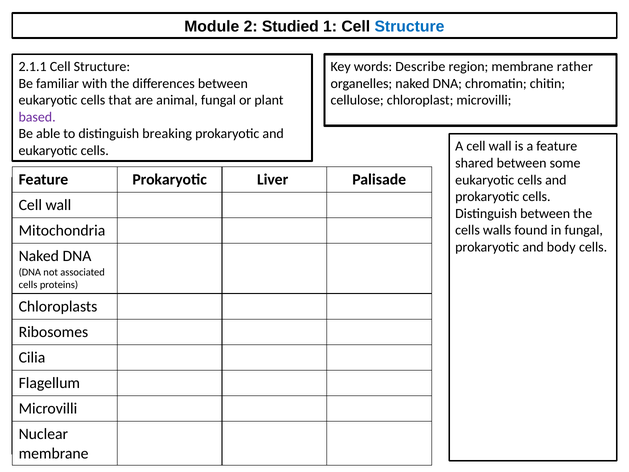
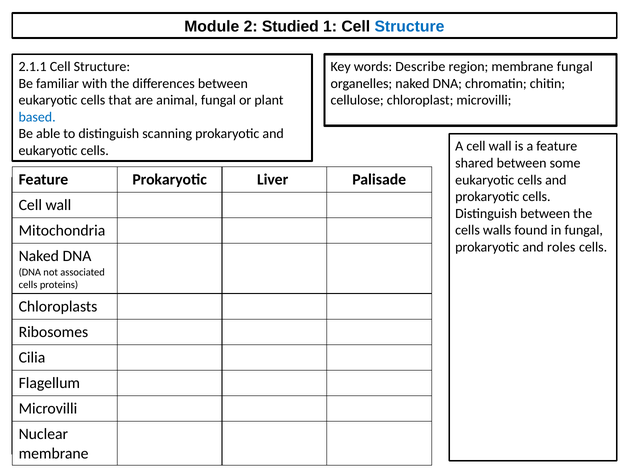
membrane rather: rather -> fungal (575, 67)
based colour: purple -> blue (37, 117)
breaking: breaking -> scanning (167, 134)
body: body -> roles (561, 247)
